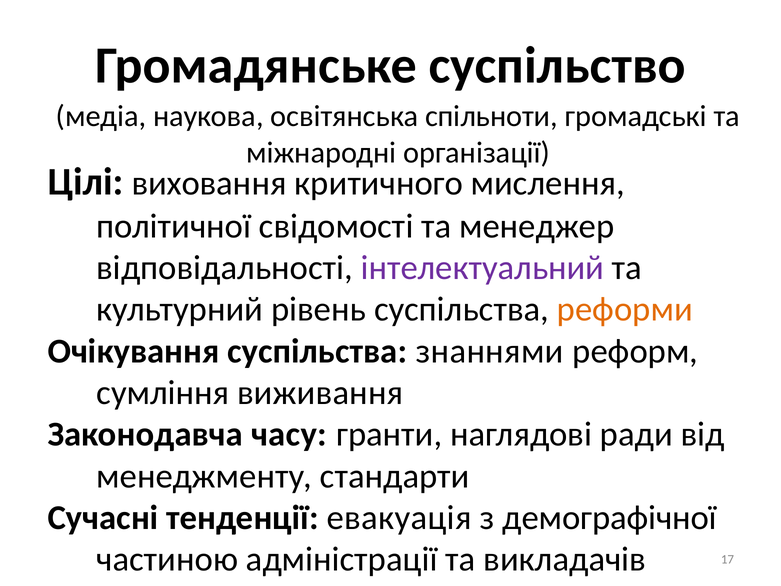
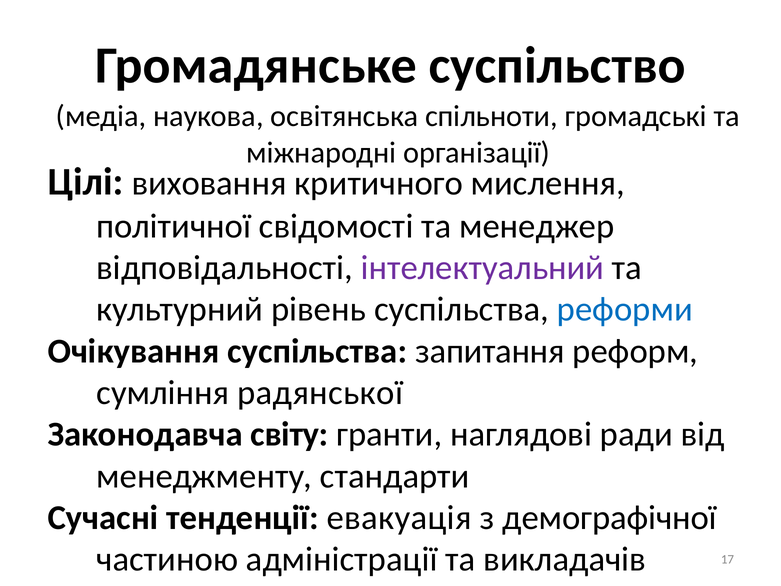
реформи colour: orange -> blue (625, 309)
знаннями: знаннями -> запитання (490, 351)
виживання: виживання -> радянської (320, 393)
часу: часу -> світу (289, 434)
